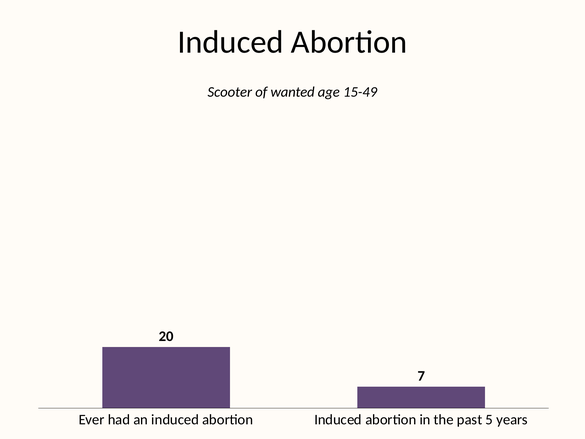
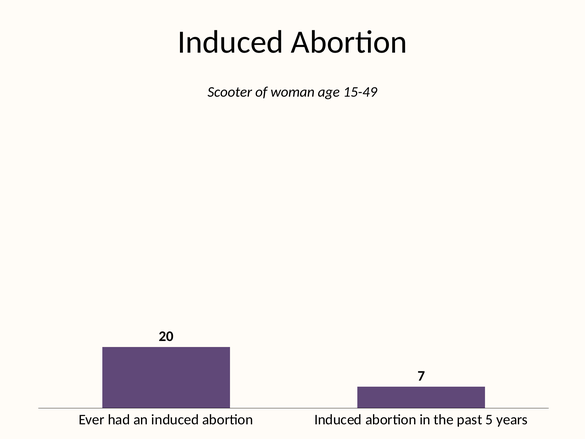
wanted: wanted -> woman (293, 92)
